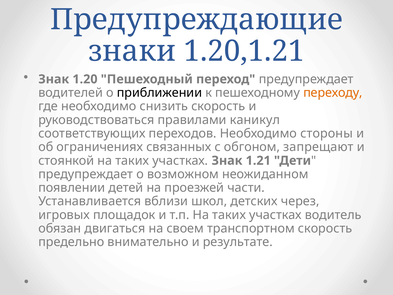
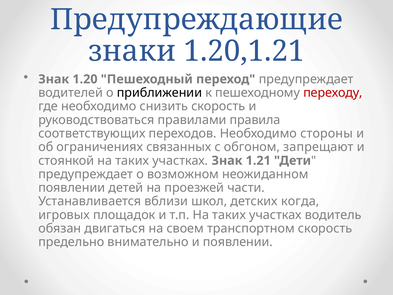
переходу colour: orange -> red (333, 93)
каникул: каникул -> правила (255, 120)
через: через -> когда (300, 201)
и результате: результате -> появлении (238, 242)
